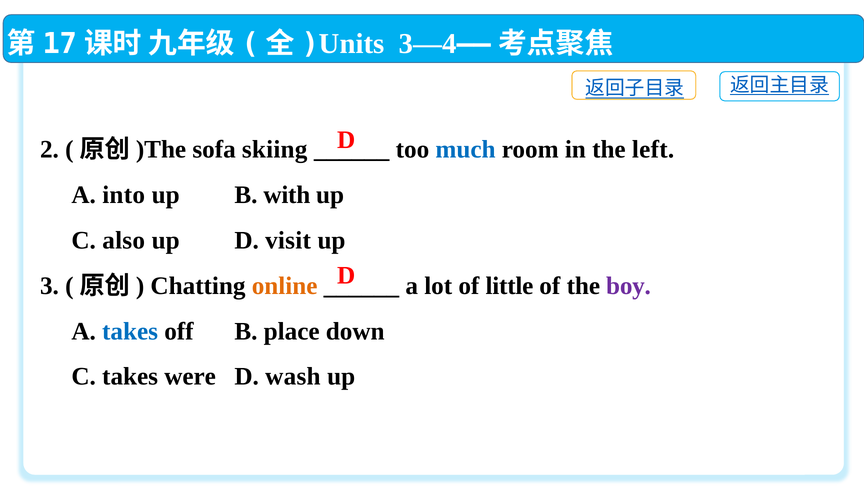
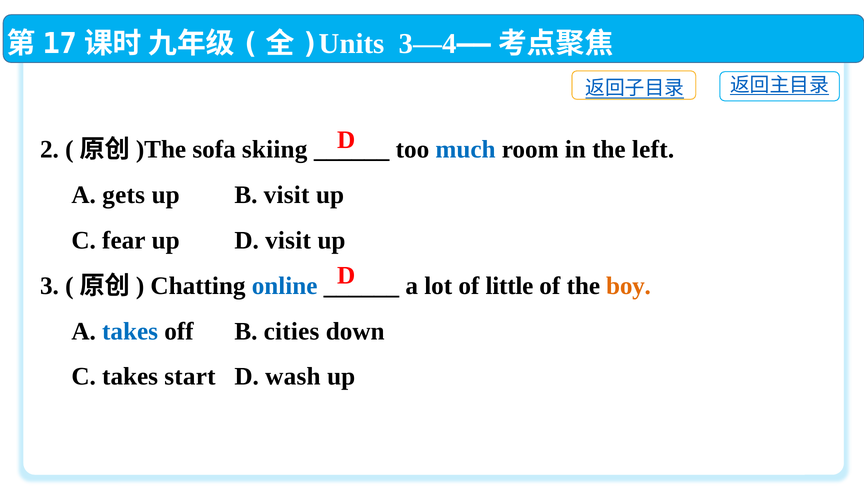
into: into -> gets (124, 195)
B with: with -> visit (287, 195)
also: also -> fear (124, 240)
online colour: orange -> blue (285, 286)
boy colour: purple -> orange (628, 286)
place: place -> cities (292, 331)
were: were -> start (190, 377)
